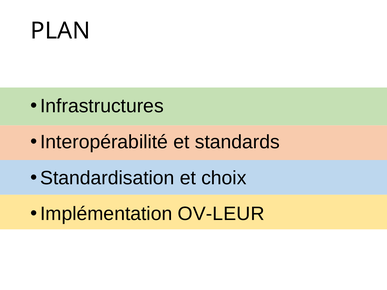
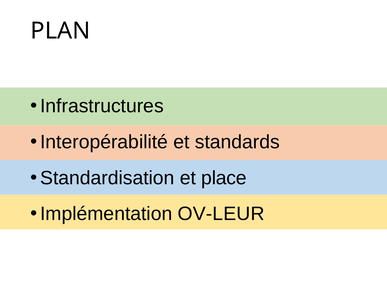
choix: choix -> place (224, 178)
